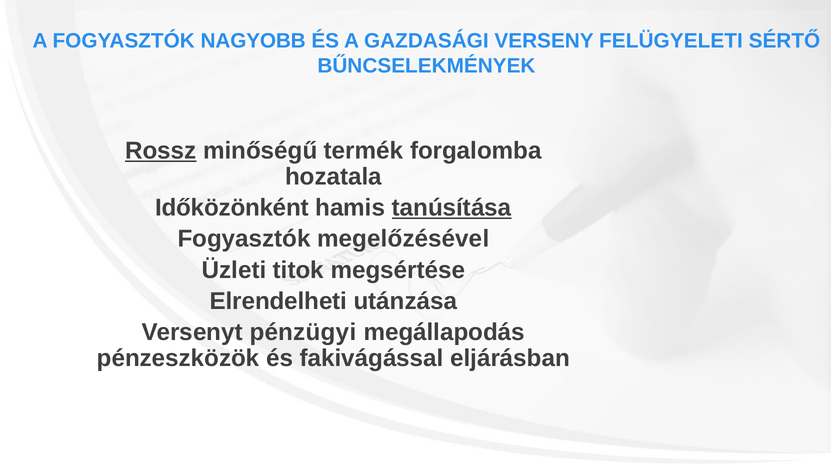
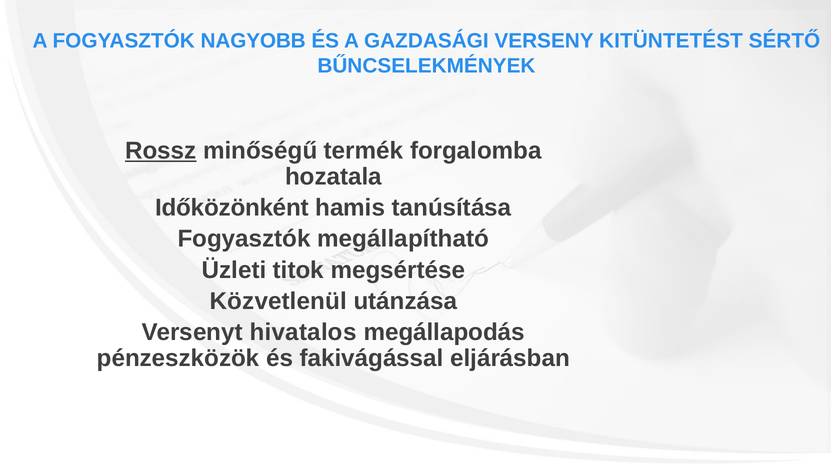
FELÜGYELETI: FELÜGYELETI -> KITÜNTETÉST (671, 41)
tanúsítása underline: present -> none (452, 208)
megelőzésével: megelőzésével -> megállapítható (403, 239)
Elrendelheti: Elrendelheti -> Közvetlenül (278, 301)
pénzügyi: pénzügyi -> hivatalos (303, 332)
